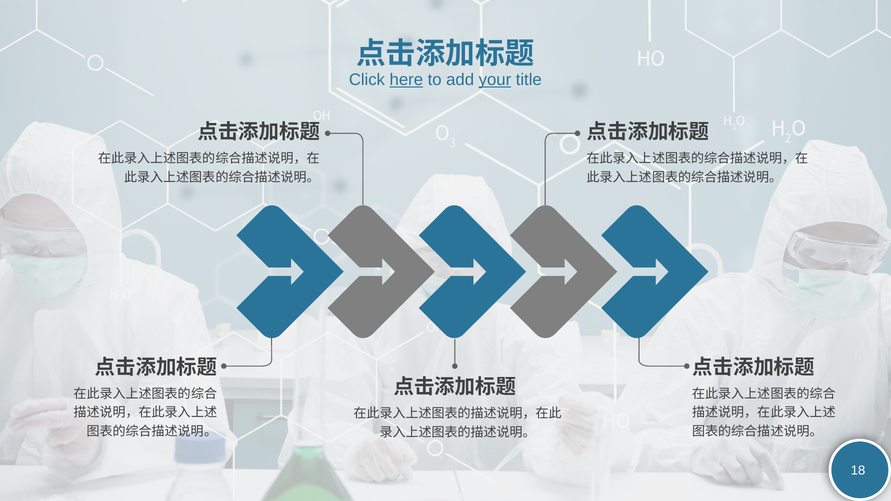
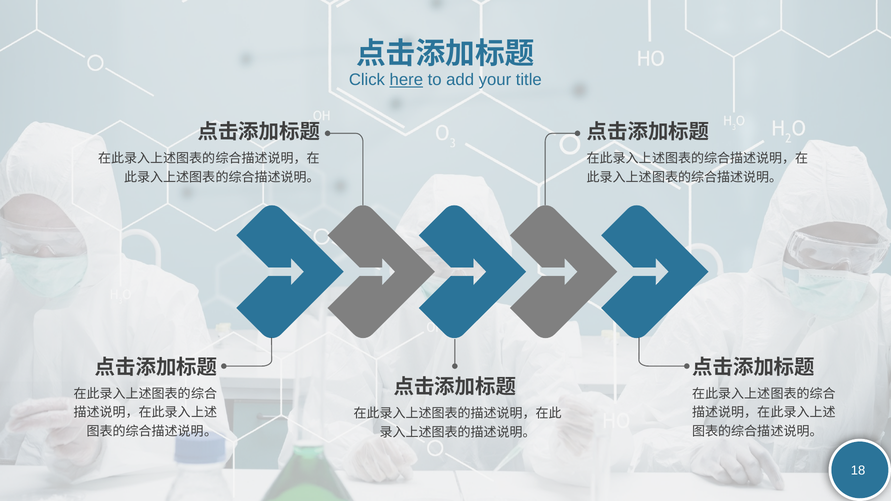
your underline: present -> none (495, 80)
